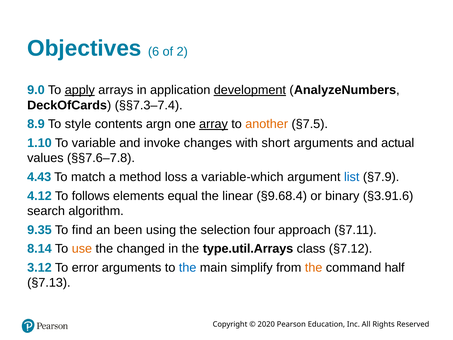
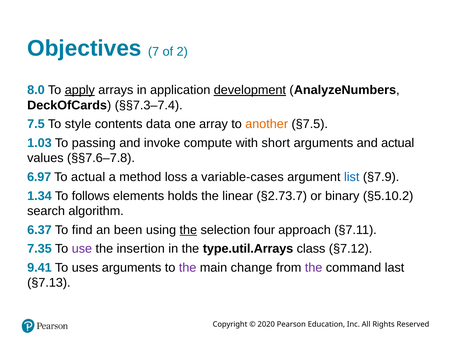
6: 6 -> 7 (154, 52)
9.0: 9.0 -> 8.0 (36, 90)
8.9: 8.9 -> 7.5 (36, 124)
argn: argn -> data (158, 124)
array underline: present -> none (214, 124)
1.10: 1.10 -> 1.03 (39, 143)
variable: variable -> passing (94, 143)
changes: changes -> compute (208, 143)
4.43: 4.43 -> 6.97 (39, 177)
To match: match -> actual (88, 177)
variable-which: variable-which -> variable-cases (242, 177)
4.12: 4.12 -> 1.34 (39, 196)
equal: equal -> holds (183, 196)
§9.68.4: §9.68.4 -> §2.73.7 (282, 196)
§3.91.6: §3.91.6 -> §5.10.2 (388, 196)
9.35: 9.35 -> 6.37 (39, 230)
the underline: none -> present (188, 230)
8.14: 8.14 -> 7.35 (39, 249)
use colour: orange -> purple (82, 249)
changed: changed -> insertion (141, 249)
3.12: 3.12 -> 9.41 (39, 268)
error: error -> uses (85, 268)
the colour: blue -> purple (188, 268)
simplify: simplify -> change (252, 268)
the colour: orange -> purple (314, 268)
half: half -> last (395, 268)
